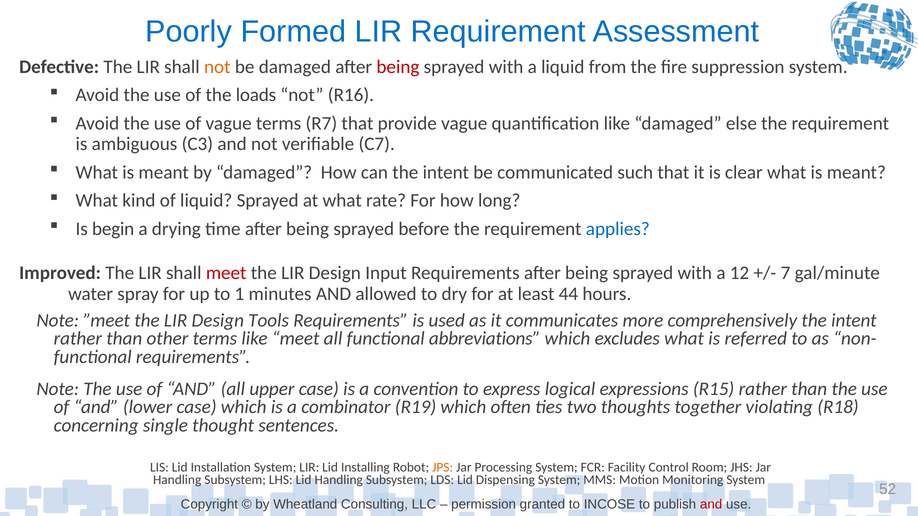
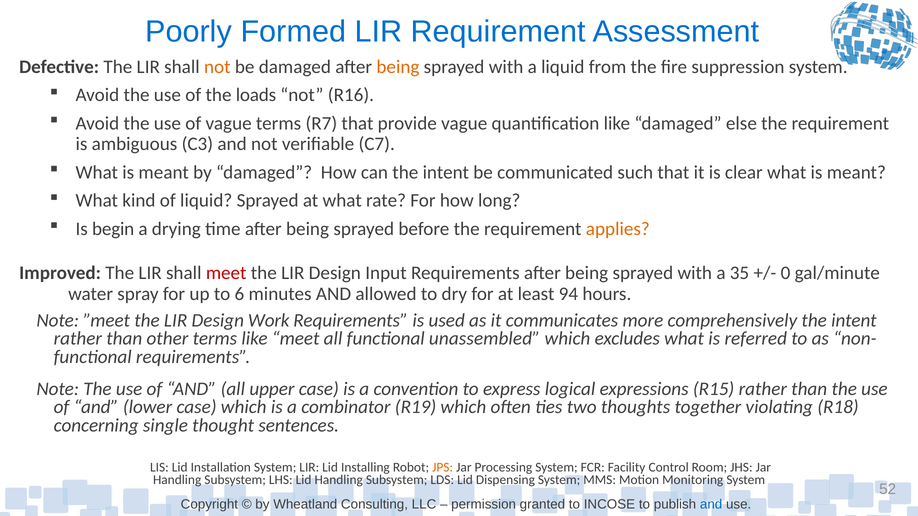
being colour: red -> orange (398, 67)
applies colour: blue -> orange (618, 229)
12: 12 -> 35 (739, 273)
7: 7 -> 0 (785, 273)
1: 1 -> 6 (239, 294)
44: 44 -> 94 (568, 294)
Tools: Tools -> Work (269, 320)
abbreviations: abbreviations -> unassembled (485, 339)
and colour: red -> blue (711, 504)
